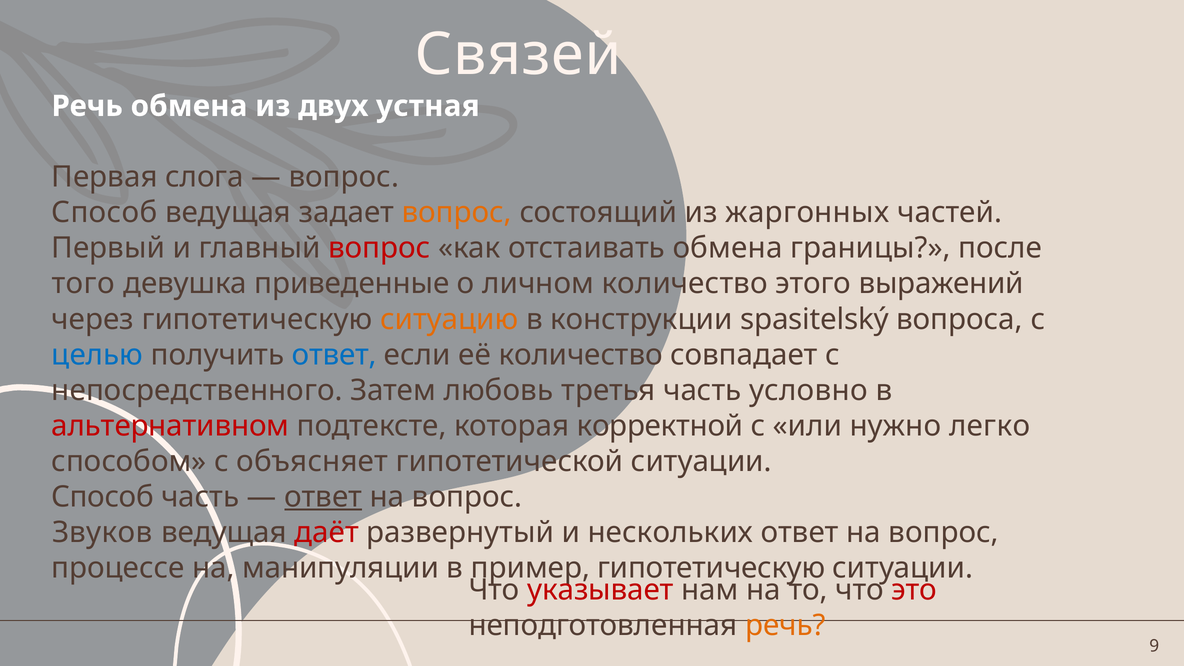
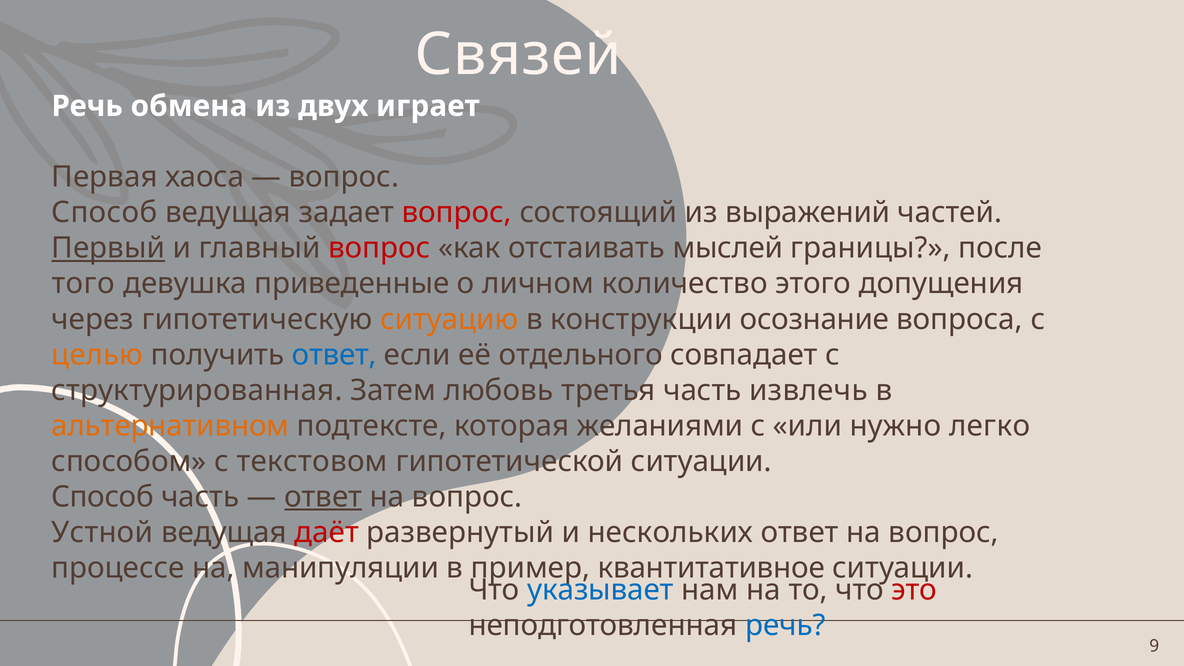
устная: устная -> играет (428, 106)
слога: слога -> хаоса (205, 177)
вопрос colour: orange -> red (457, 213)
жаргонных: жаргонных -> выражений (808, 213)
Первый underline: none -> present (108, 248)
отстаивать обмена: обмена -> мыслей (728, 248)
выражений: выражений -> допущения (941, 284)
spasitelský: spasitelský -> осознание (814, 319)
целью colour: blue -> orange (97, 355)
её количество: количество -> отдельного (581, 355)
непосредственного: непосредственного -> структурированная (197, 390)
условно: условно -> извлечь (808, 390)
альтернативном colour: red -> orange (170, 426)
корректной: корректной -> желаниями (660, 426)
объясняет: объясняет -> текстовом (312, 461)
Звуков: Звуков -> Устной (102, 532)
пример гипотетическую: гипотетическую -> квантитативное (711, 568)
указывает colour: red -> blue (600, 590)
речь colour: orange -> blue (785, 626)
